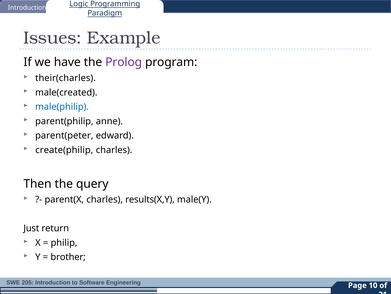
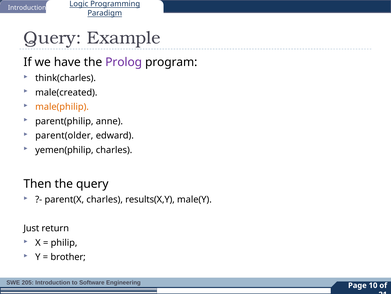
Issues: Issues -> Query (52, 38)
their(charles: their(charles -> think(charles (66, 78)
male(philip colour: blue -> orange (62, 107)
parent(peter: parent(peter -> parent(older (64, 135)
create(philip: create(philip -> yemen(philip (64, 150)
